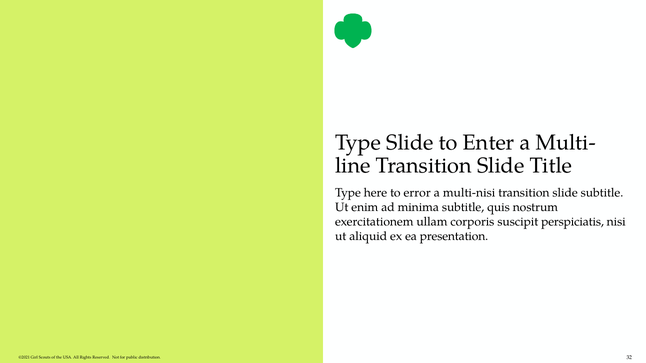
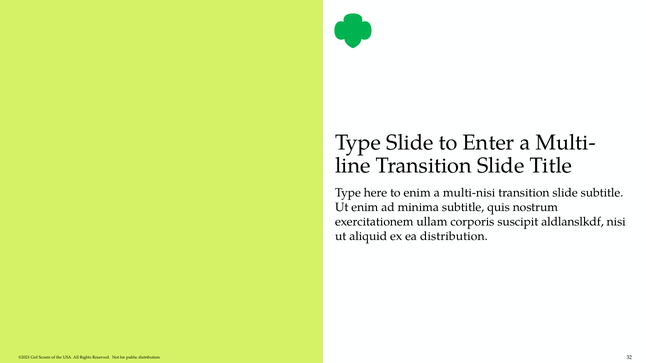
to error: error -> enim (417, 193)
perspiciatis: perspiciatis -> aldlanslkdf (573, 222)
ea presentation: presentation -> distribution (454, 236)
